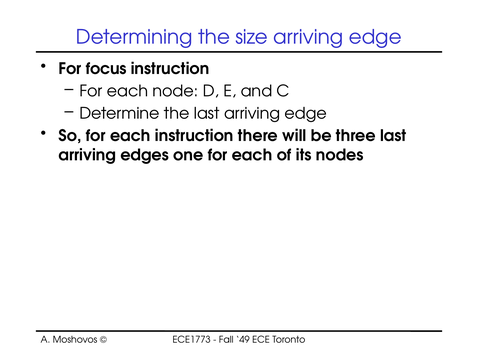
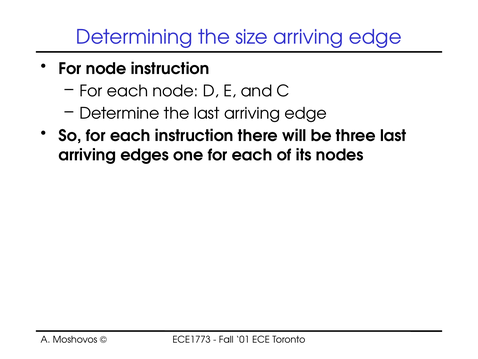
For focus: focus -> node (106, 69)
49: 49 -> 01 (243, 339)
